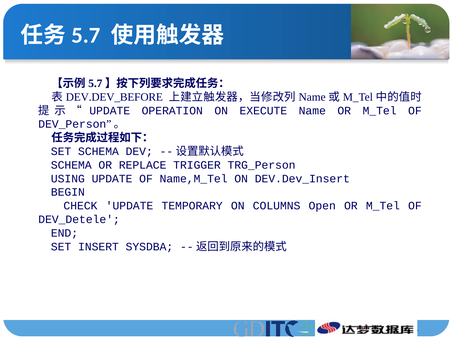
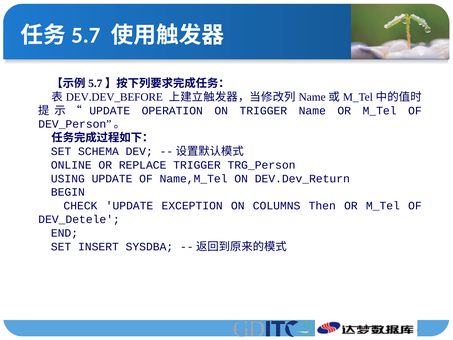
ON EXECUTE: EXECUTE -> TRIGGER (263, 111)
SCHEMA: SCHEMA -> ONLINE (71, 165)
DEV.Dev_Insert: DEV.Dev_Insert -> DEV.Dev_Return (302, 178)
TEMPORARY: TEMPORARY -> EXCEPTION (192, 206)
Open: Open -> Then (322, 206)
